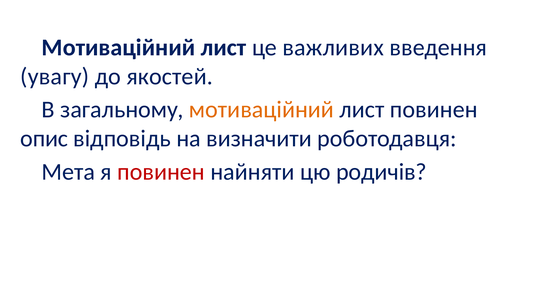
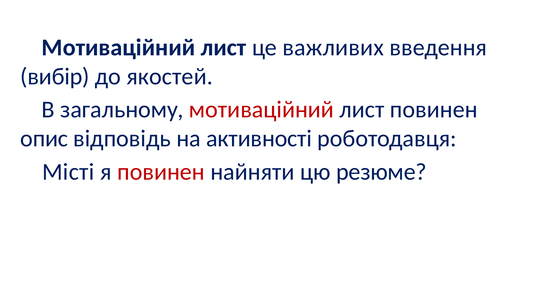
увагу: увагу -> вибір (55, 77)
мотиваційний colour: orange -> red (261, 110)
визначити: визначити -> активності (259, 139)
Мета: Мета -> Місті (68, 172)
родичів: родичів -> резюме (381, 172)
